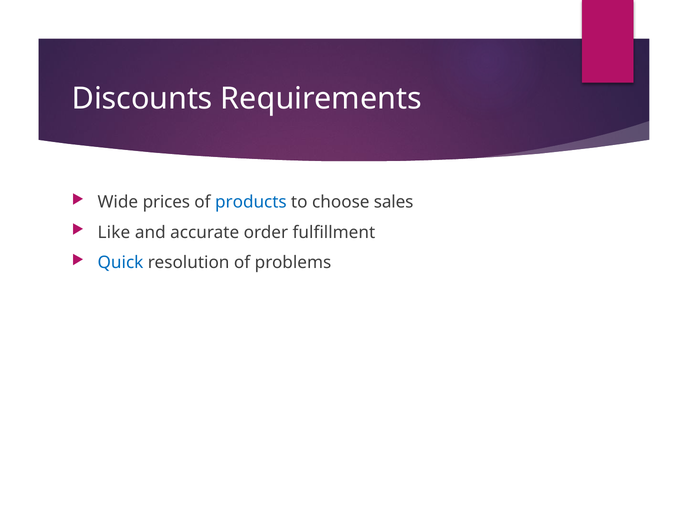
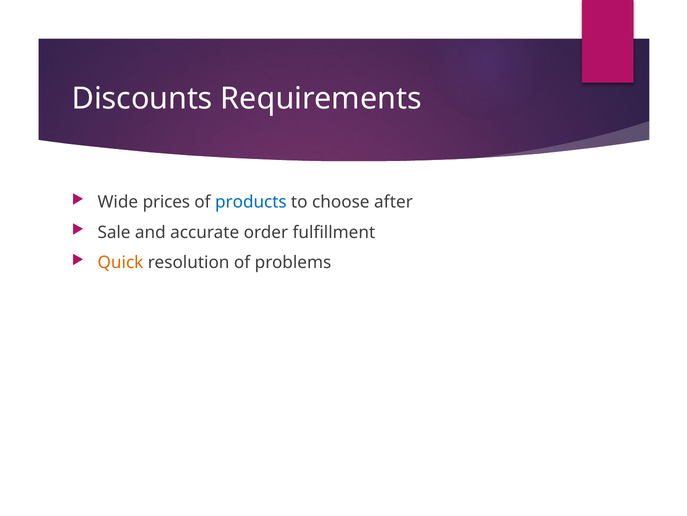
sales: sales -> after (393, 202)
Like: Like -> Sale (114, 232)
Quick colour: blue -> orange (120, 262)
